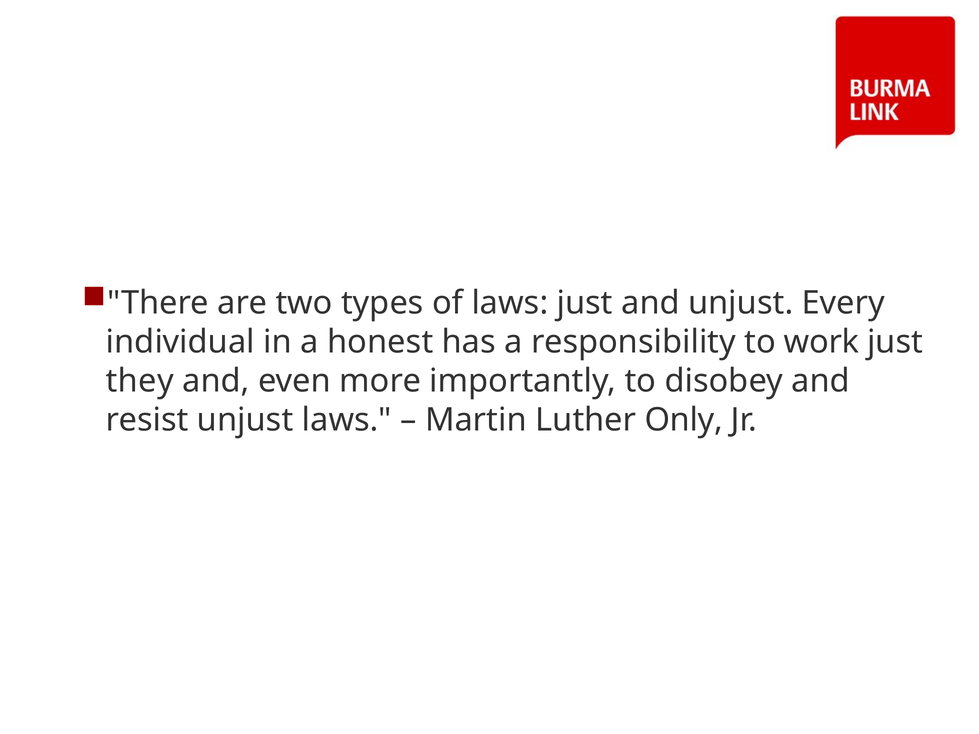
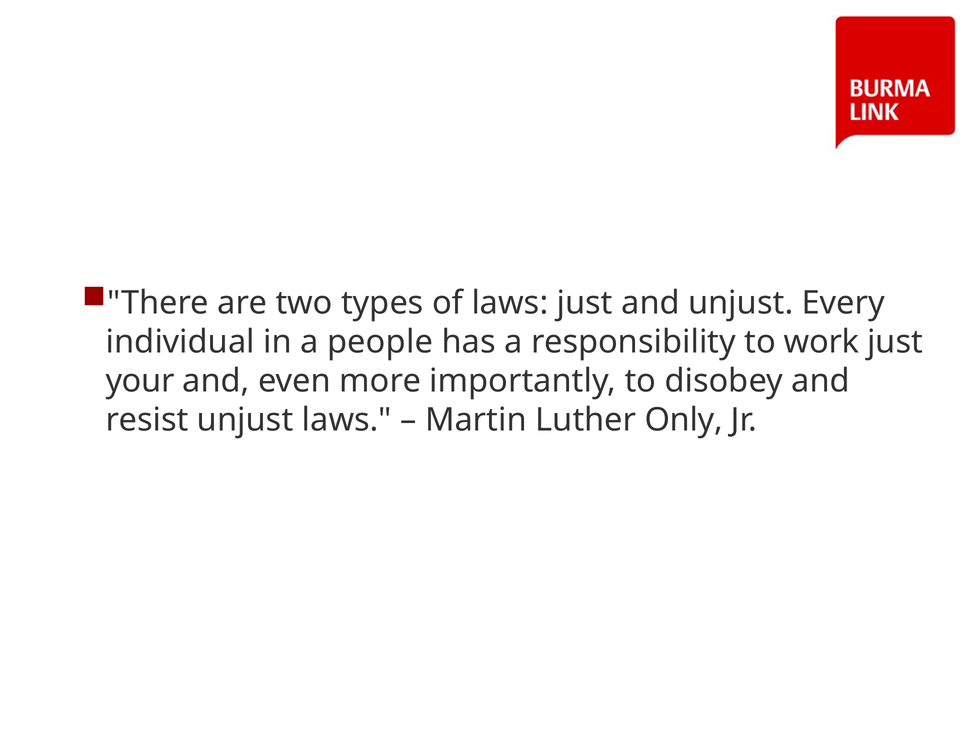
honest: honest -> people (380, 342)
they: they -> your (140, 381)
